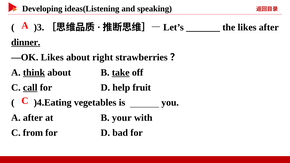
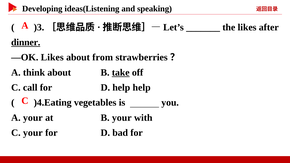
right: right -> from (103, 57)
think underline: present -> none (34, 73)
call underline: present -> none (30, 88)
help fruit: fruit -> help (142, 88)
A after: after -> your (33, 118)
C from: from -> your (33, 133)
